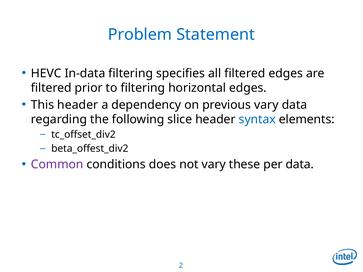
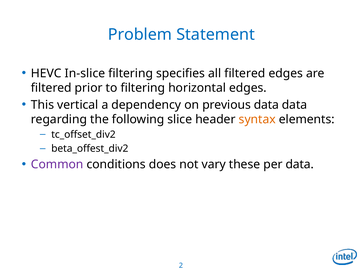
In-data: In-data -> In-slice (85, 73)
This header: header -> vertical (78, 105)
previous vary: vary -> data (266, 105)
syntax colour: blue -> orange (257, 119)
